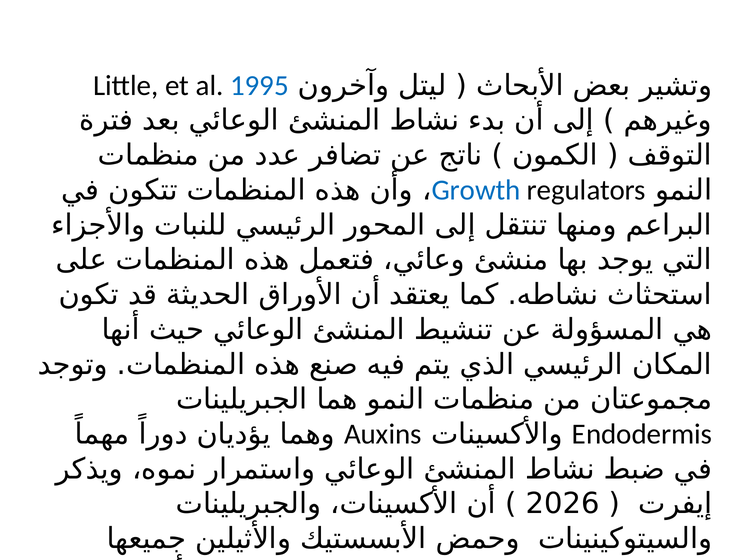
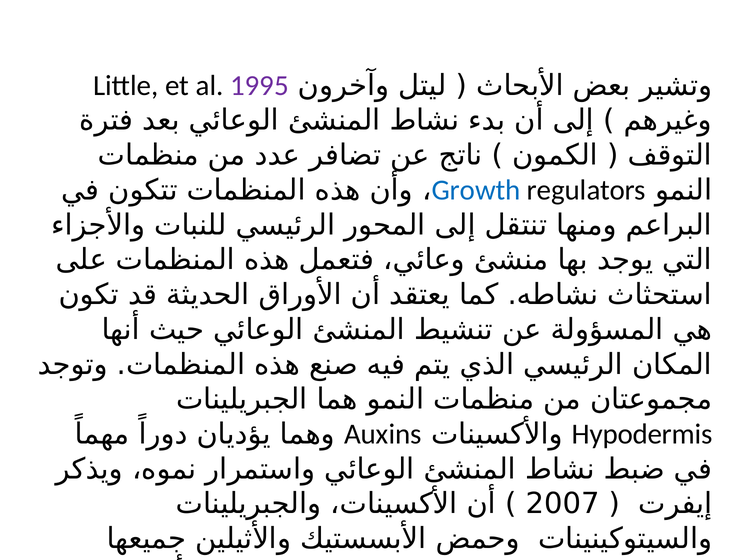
1995 colour: blue -> purple (259, 85)
Endodermis: Endodermis -> Hypodermis (642, 434)
2026: 2026 -> 2007 (563, 503)
